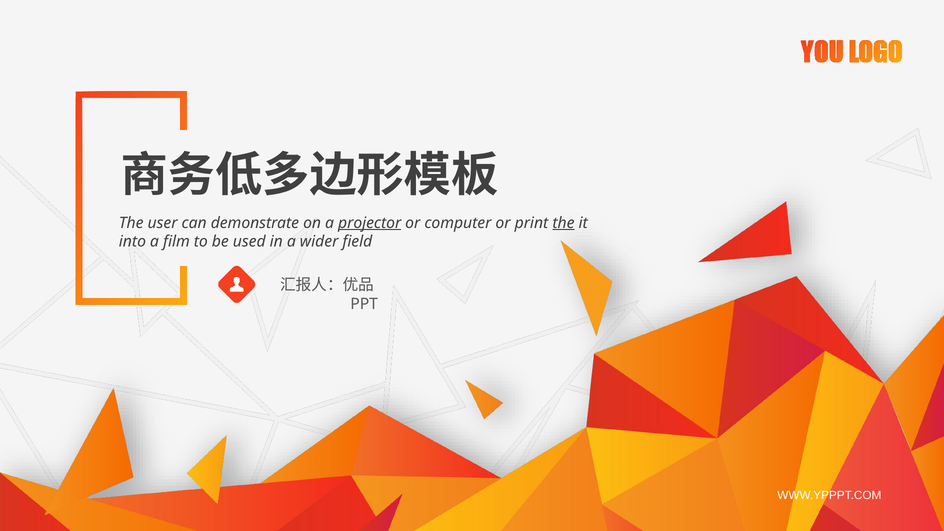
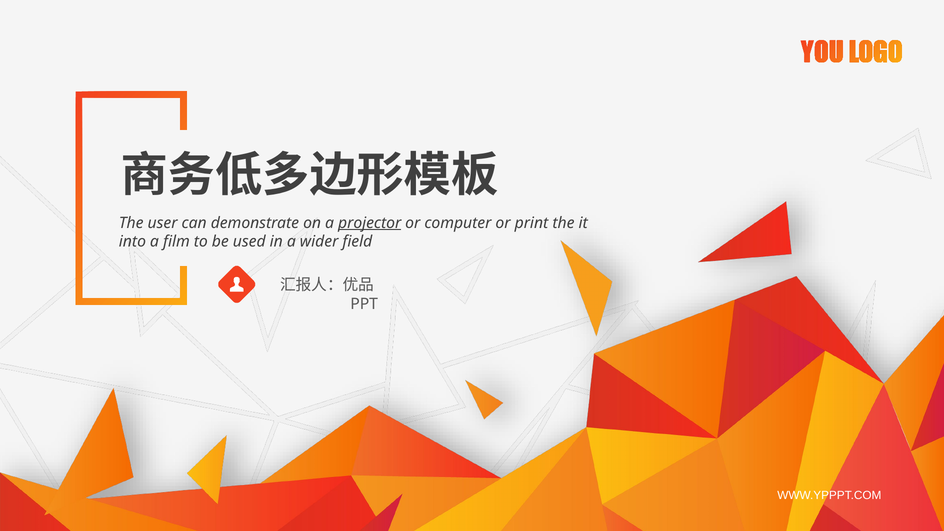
the underline: present -> none (563, 223)
